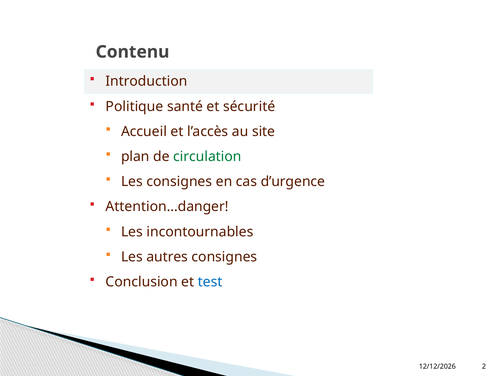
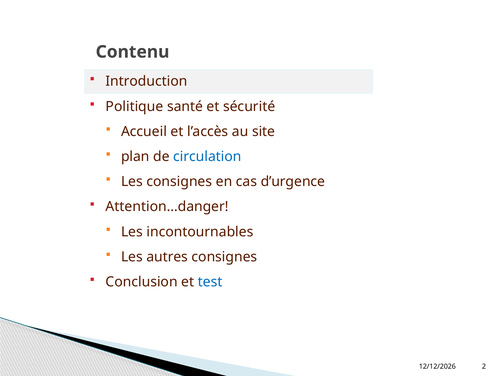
circulation colour: green -> blue (207, 156)
